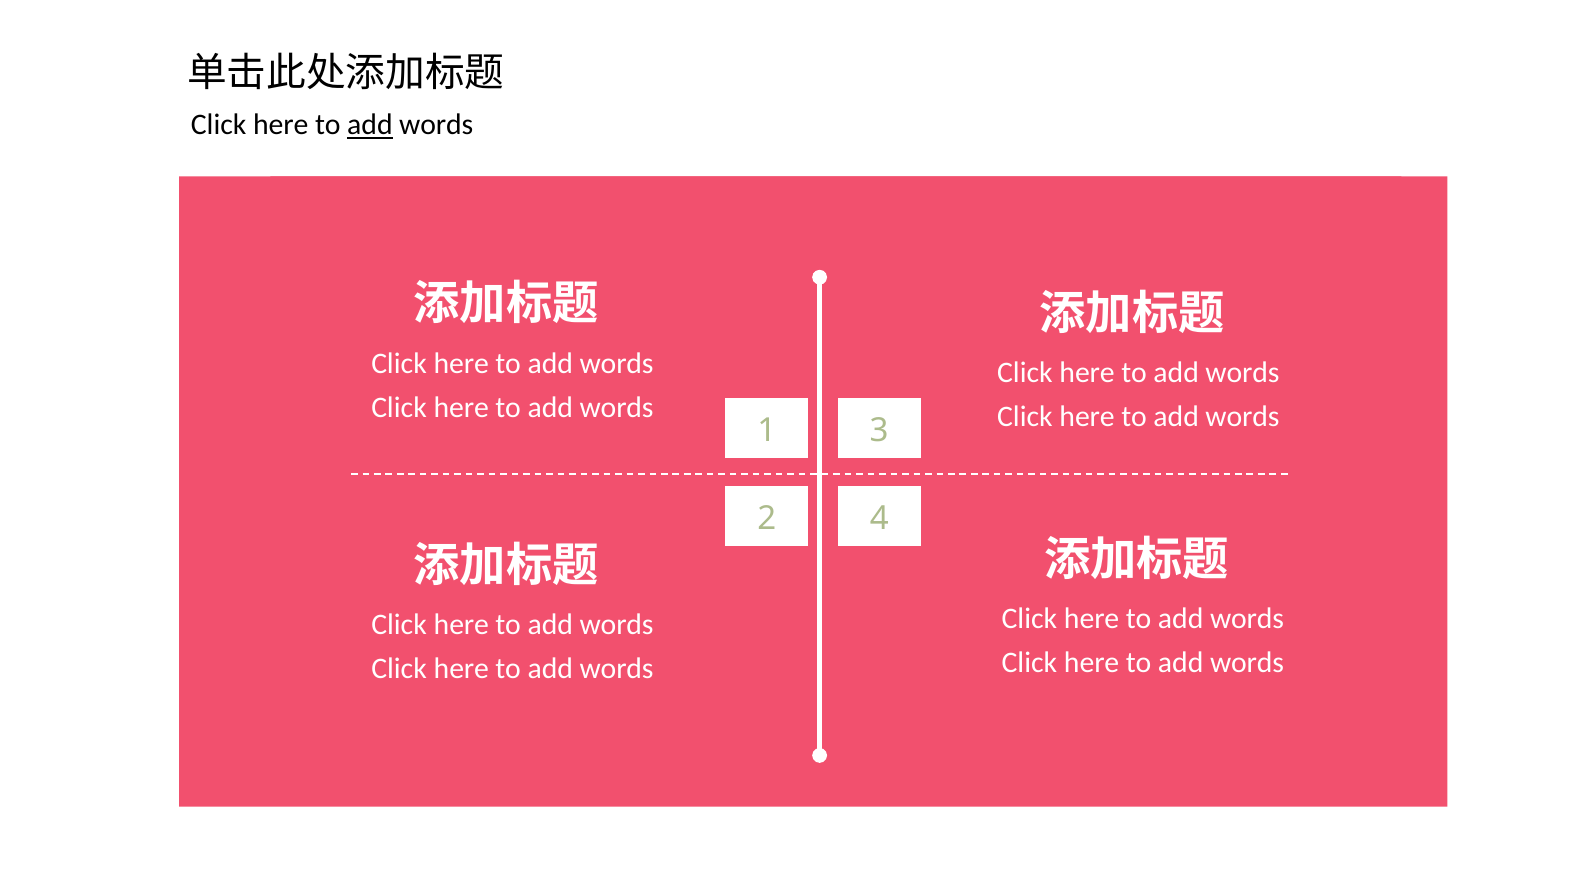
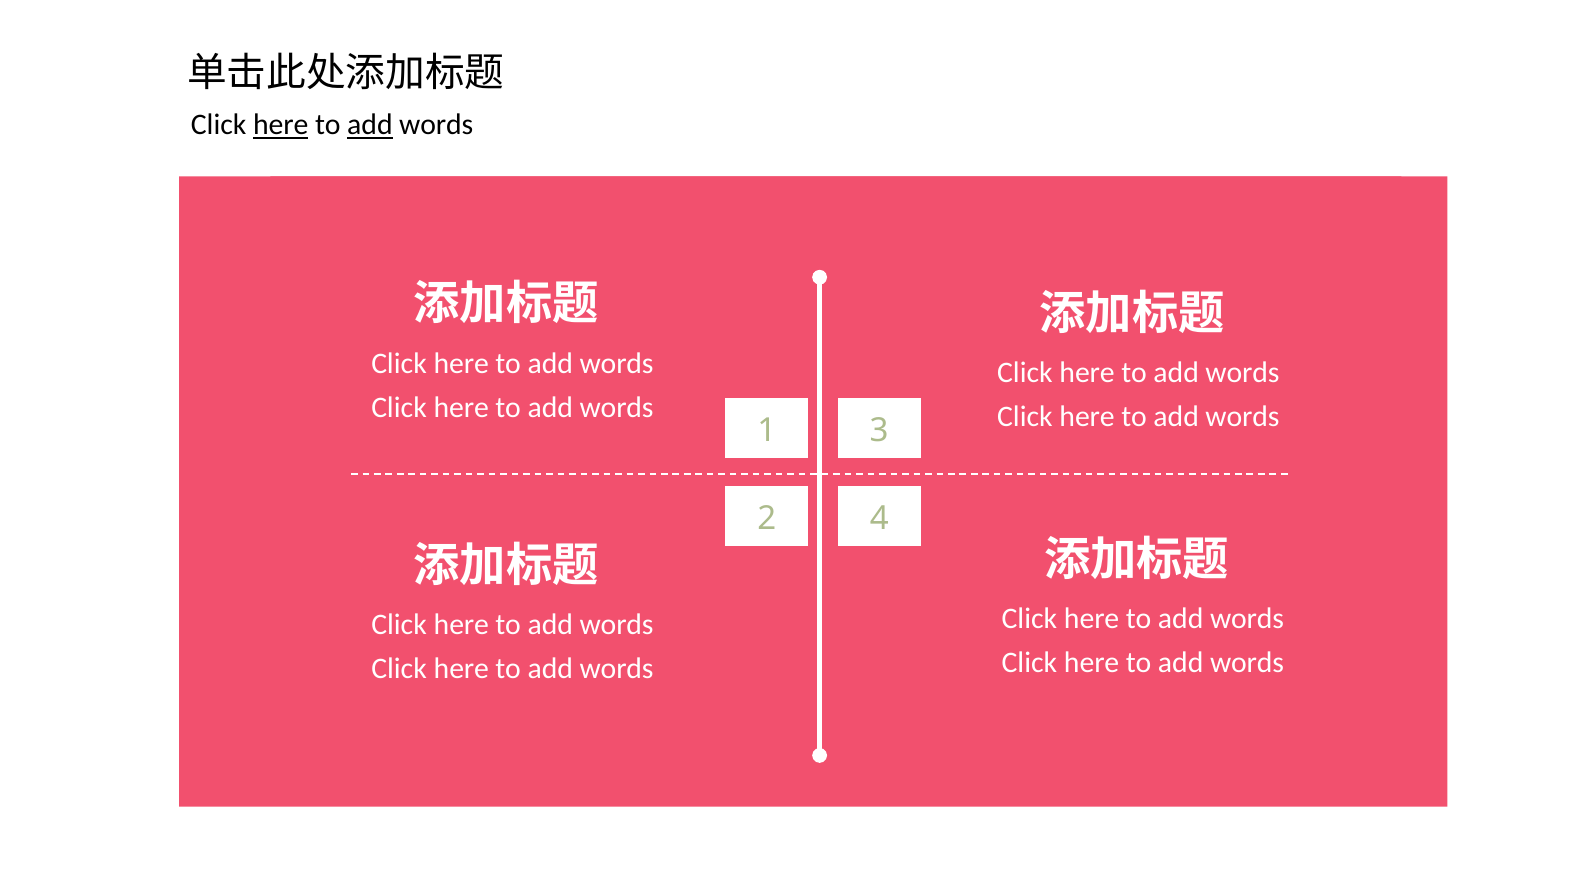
here underline: none -> present (281, 125)
